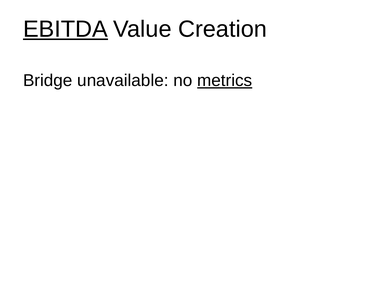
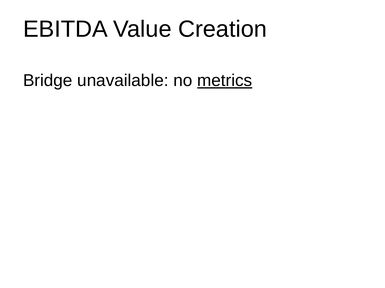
EBITDA underline: present -> none (65, 29)
